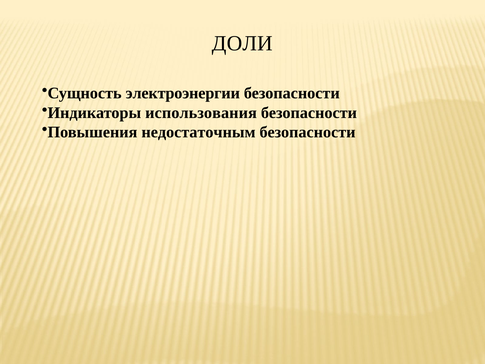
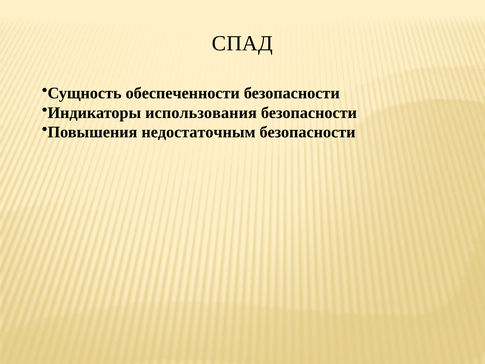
ДОЛИ: ДОЛИ -> СПАД (242, 43)
электроэнергии: электроэнергии -> обеспеченности (183, 93)
